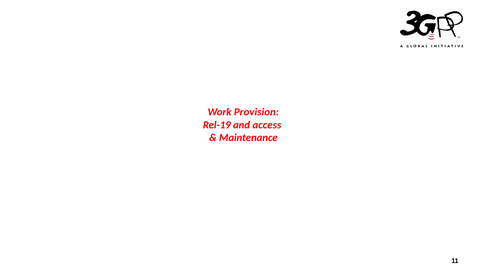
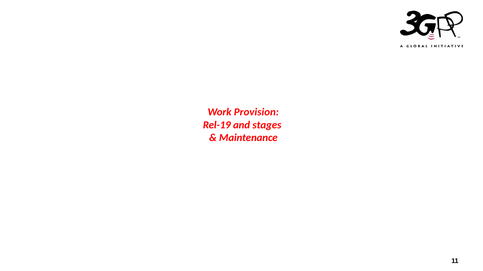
access: access -> stages (267, 125)
